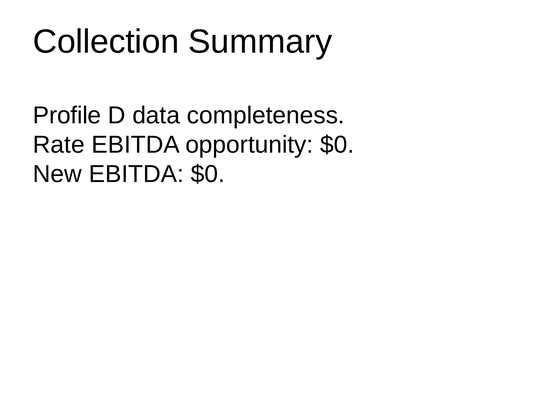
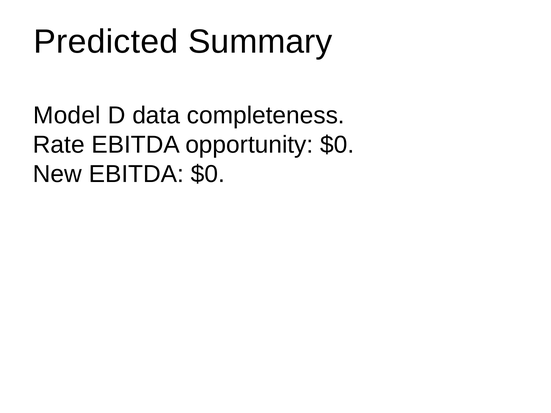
Collection: Collection -> Predicted (106, 42)
Profile: Profile -> Model (67, 116)
